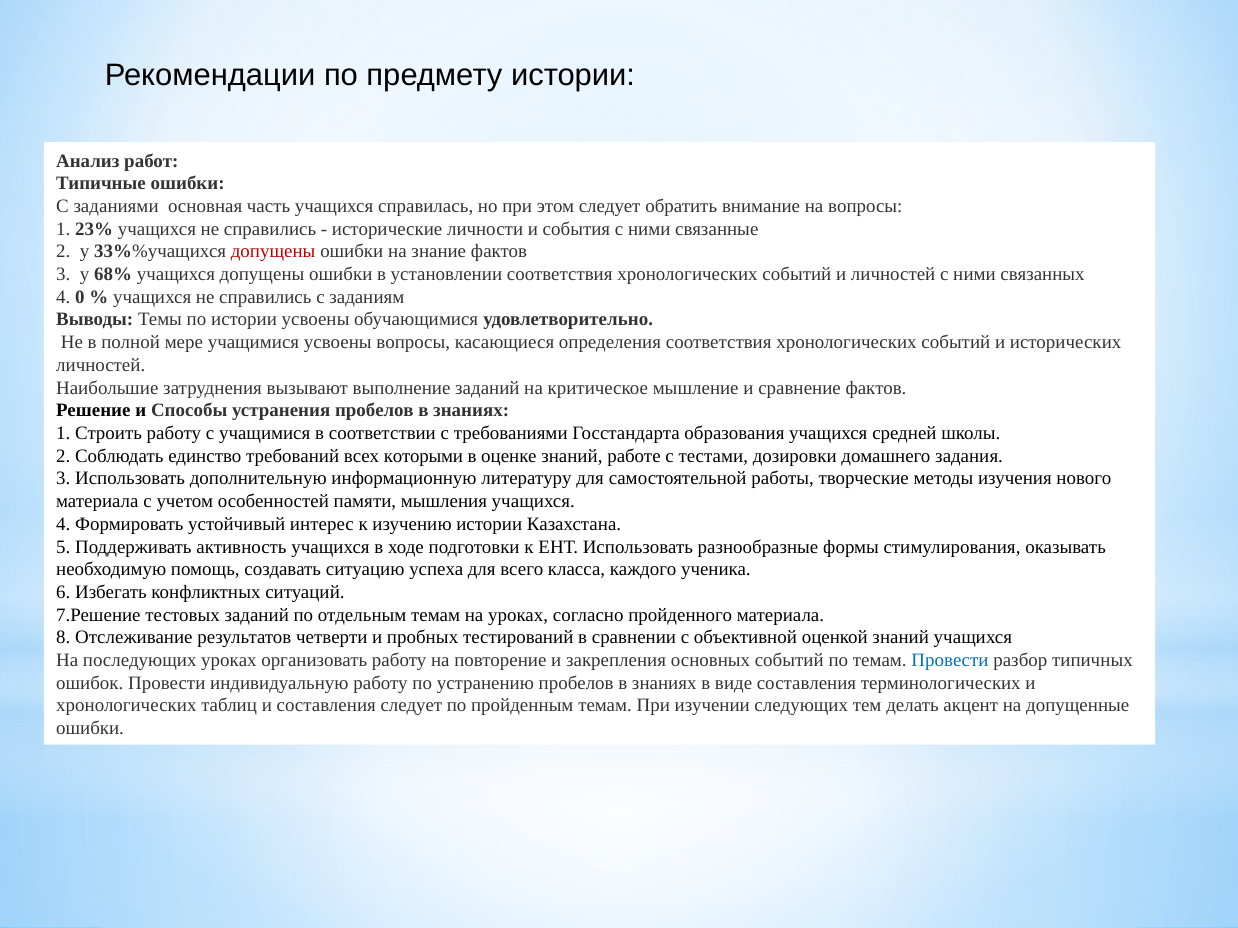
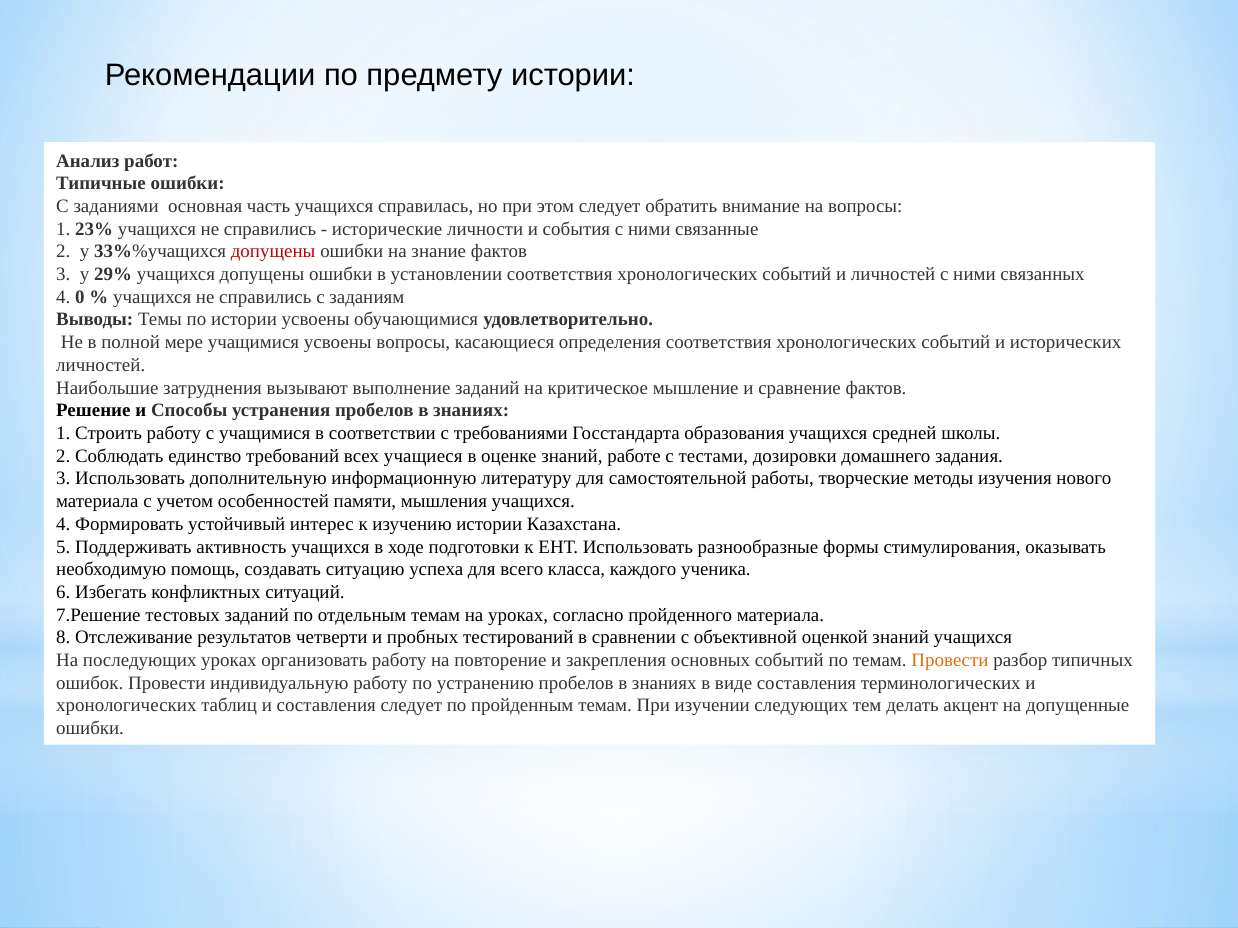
68%: 68% -> 29% (113, 275)
которыми: которыми -> учащиеся (423, 456)
Провести colour: blue -> orange (950, 661)
